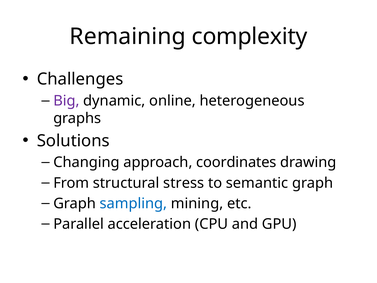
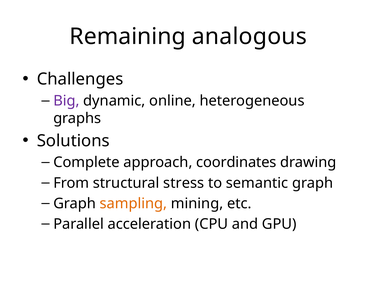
complexity: complexity -> analogous (249, 36)
Changing: Changing -> Complete (86, 162)
sampling colour: blue -> orange (133, 203)
